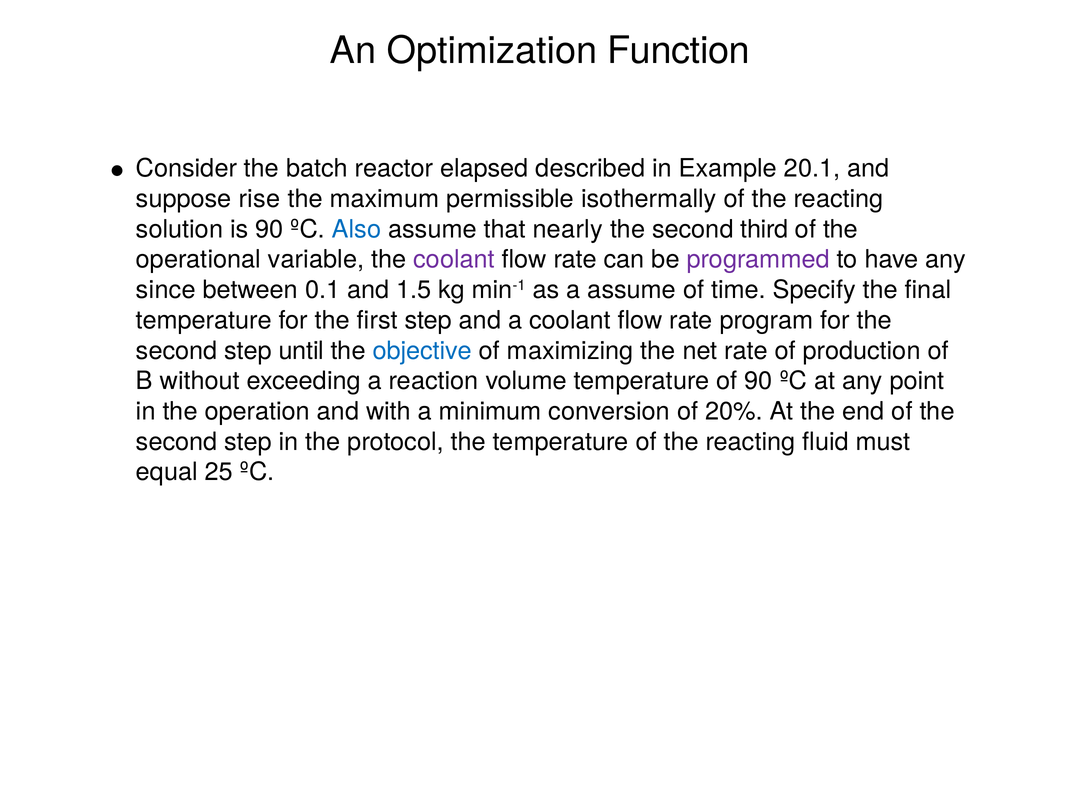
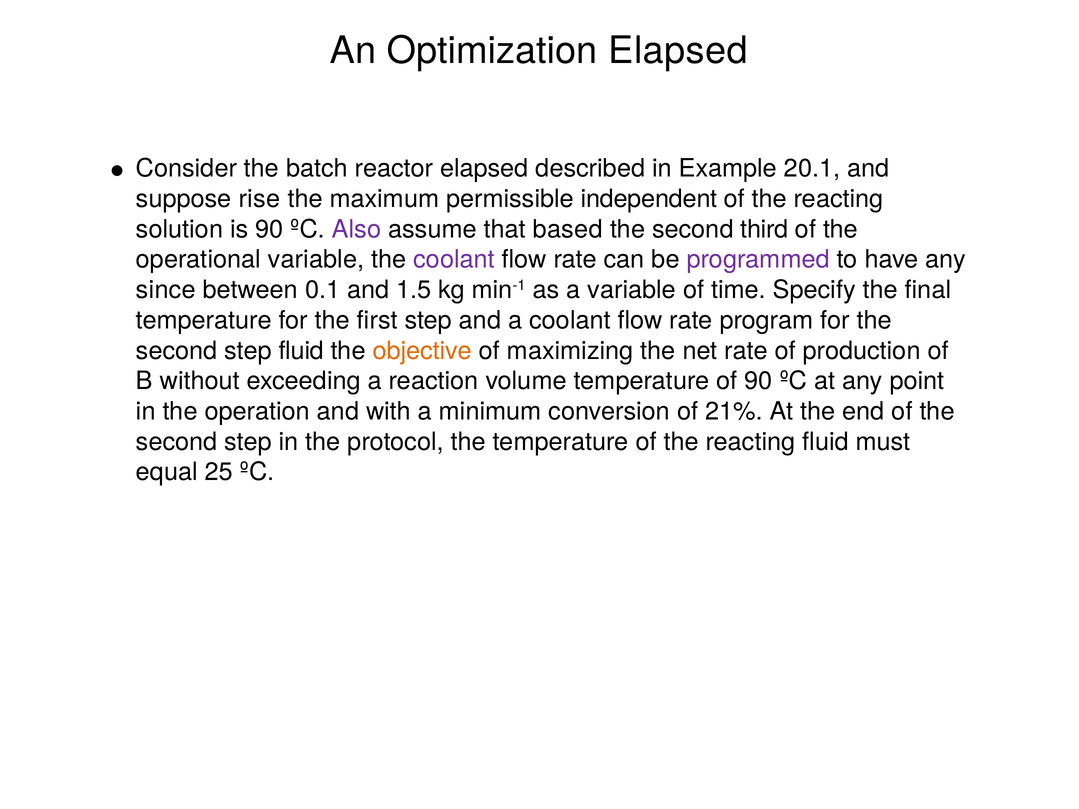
Optimization Function: Function -> Elapsed (678, 51)
isothermally: isothermally -> independent (649, 199)
Also colour: blue -> purple (357, 229)
nearly: nearly -> based (568, 229)
a assume: assume -> variable (632, 290)
step until: until -> fluid (301, 351)
objective colour: blue -> orange (422, 351)
20%: 20% -> 21% (734, 411)
